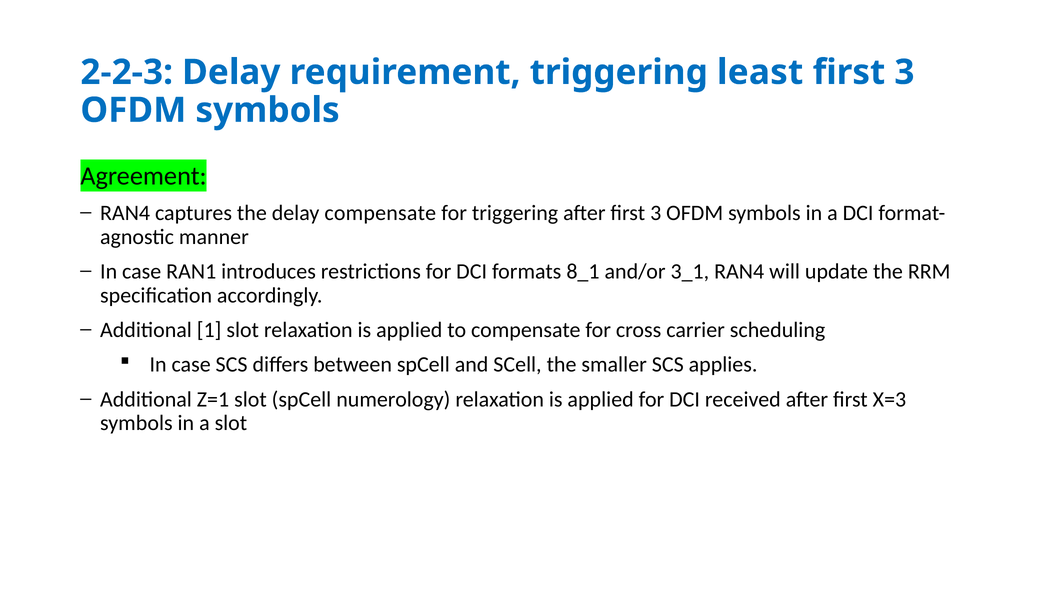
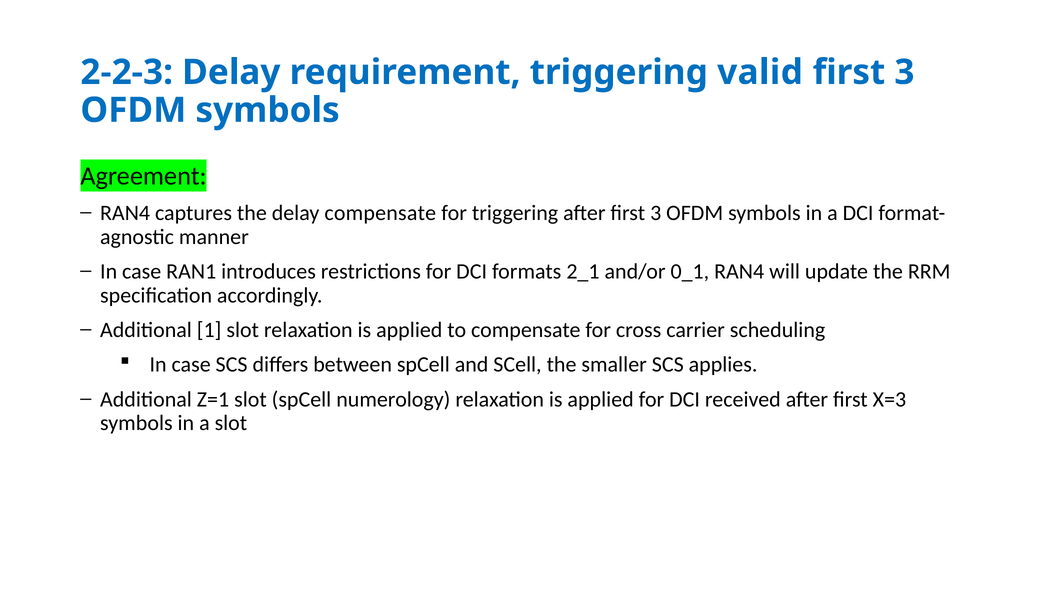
least: least -> valid (760, 72)
8_1: 8_1 -> 2_1 (583, 271)
3_1: 3_1 -> 0_1 (690, 271)
